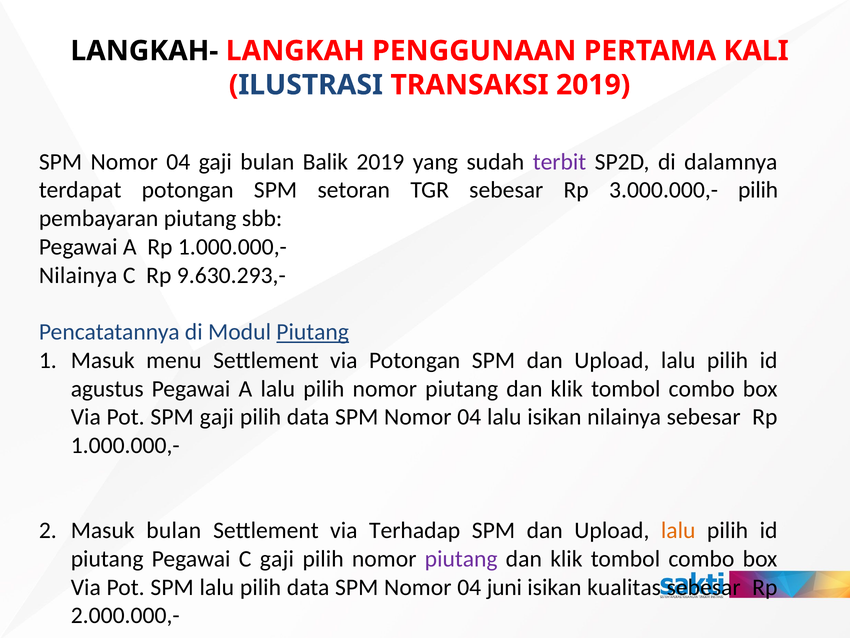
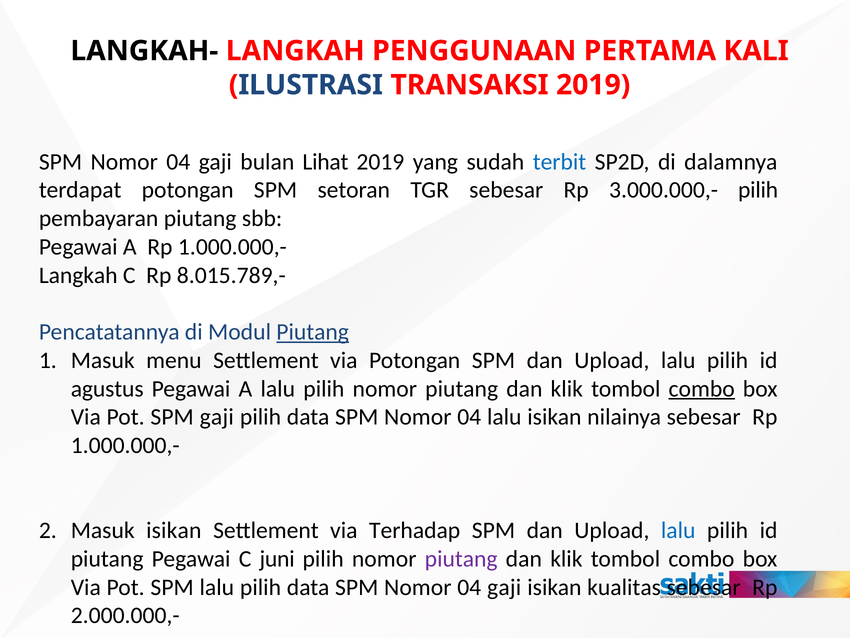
Balik: Balik -> Lihat (325, 162)
terbit colour: purple -> blue (560, 162)
Nilainya: Nilainya -> Langkah (78, 275)
9.630.293,-: 9.630.293,- -> 8.015.789,- (231, 275)
combo underline: none -> present (702, 388)
Masuk bulan: bulan -> isikan (174, 530)
lalu colour: orange -> blue (678, 530)
C gaji: gaji -> juni (277, 558)
juni: juni -> gaji (504, 587)
